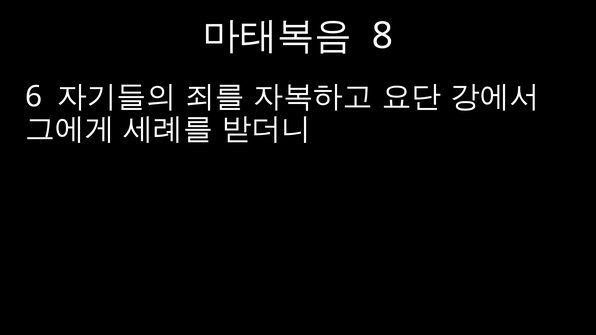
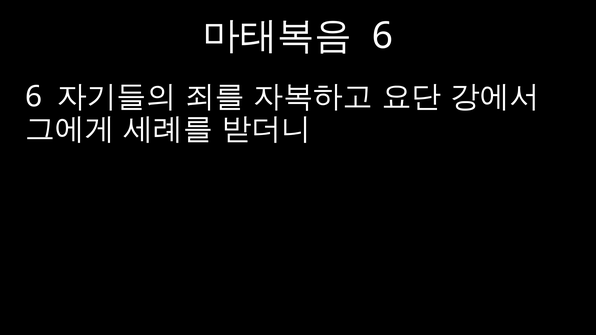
8: 8 -> 6 (383, 36)
